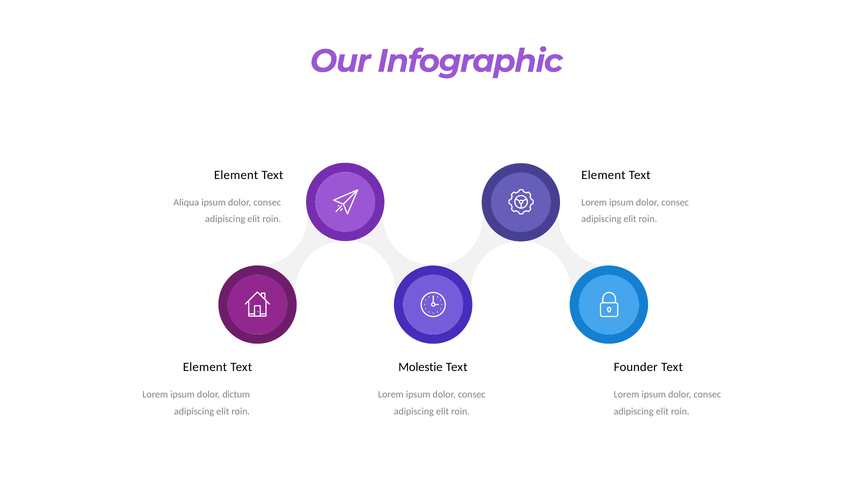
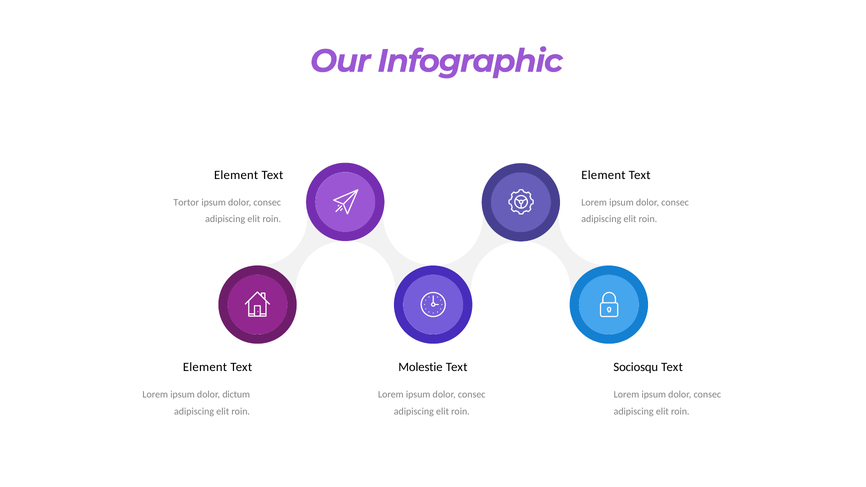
Aliqua: Aliqua -> Tortor (186, 202)
Founder: Founder -> Sociosqu (636, 367)
